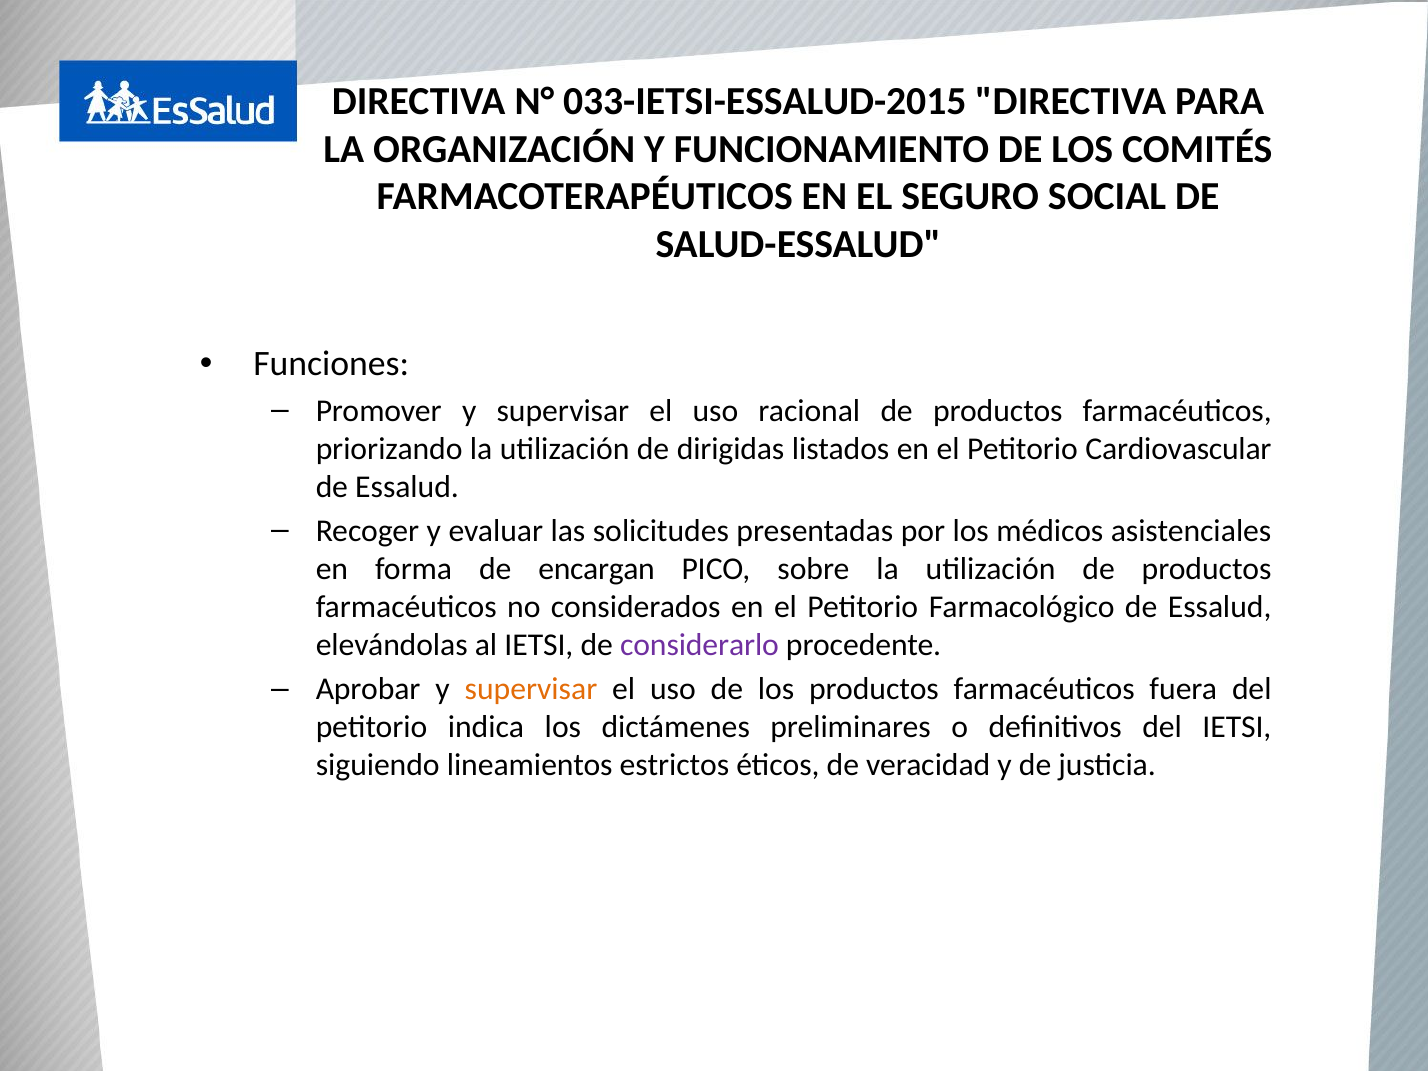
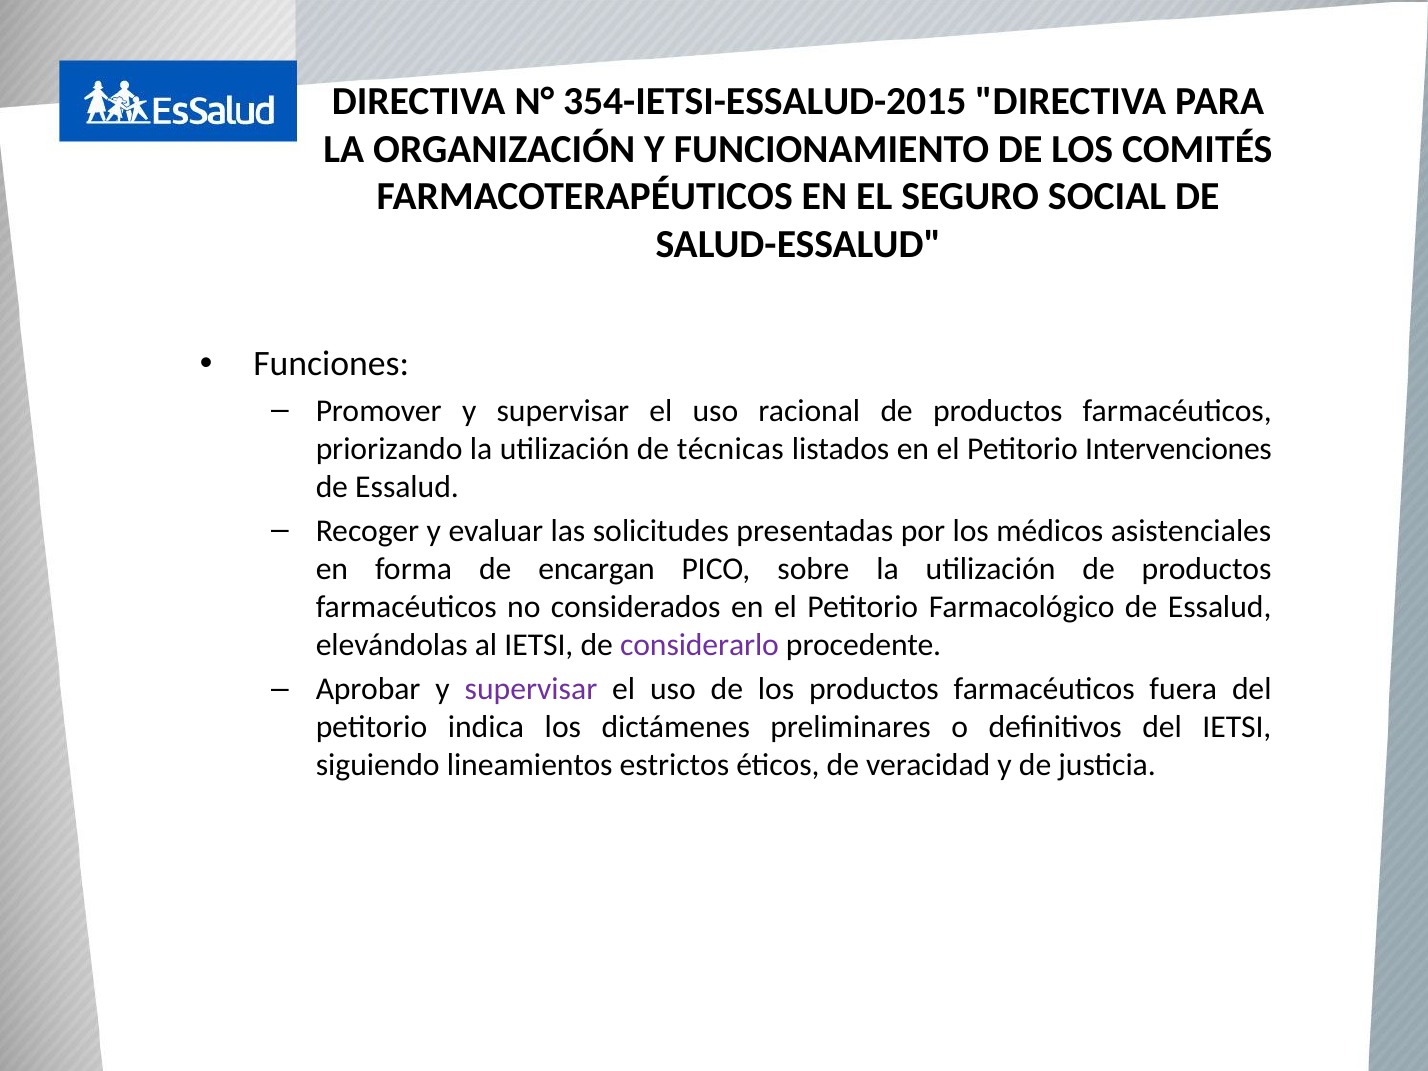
033-IETSI-ESSALUD-2015: 033-IETSI-ESSALUD-2015 -> 354-IETSI-ESSALUD-2015 (765, 101)
dirigidas: dirigidas -> técnicas (730, 449)
Cardiovascular: Cardiovascular -> Intervenciones (1178, 449)
supervisar colour: orange -> purple (531, 689)
